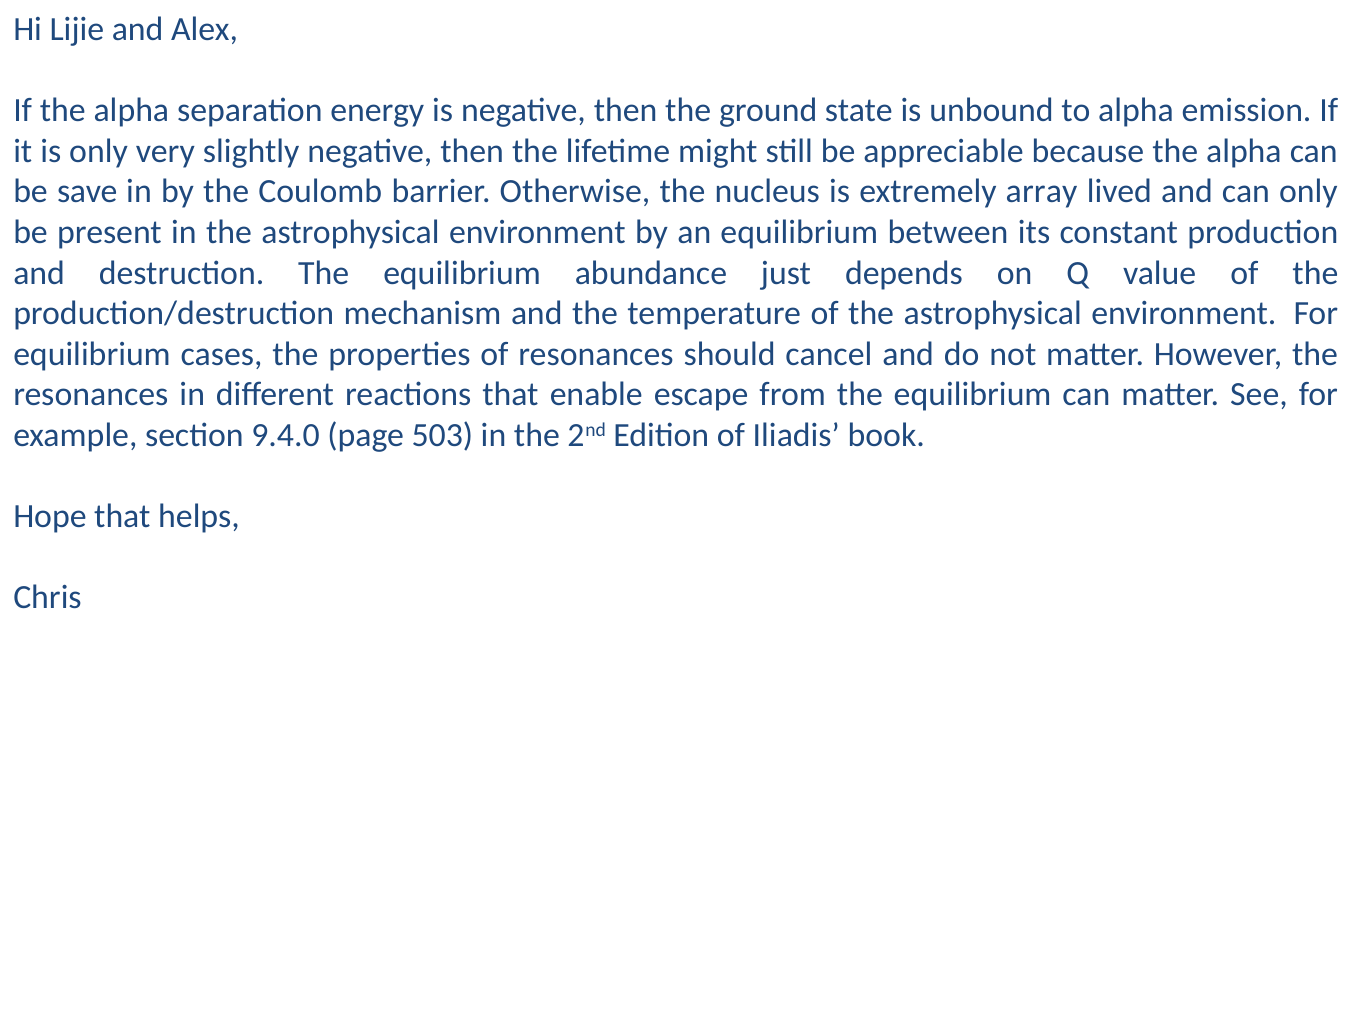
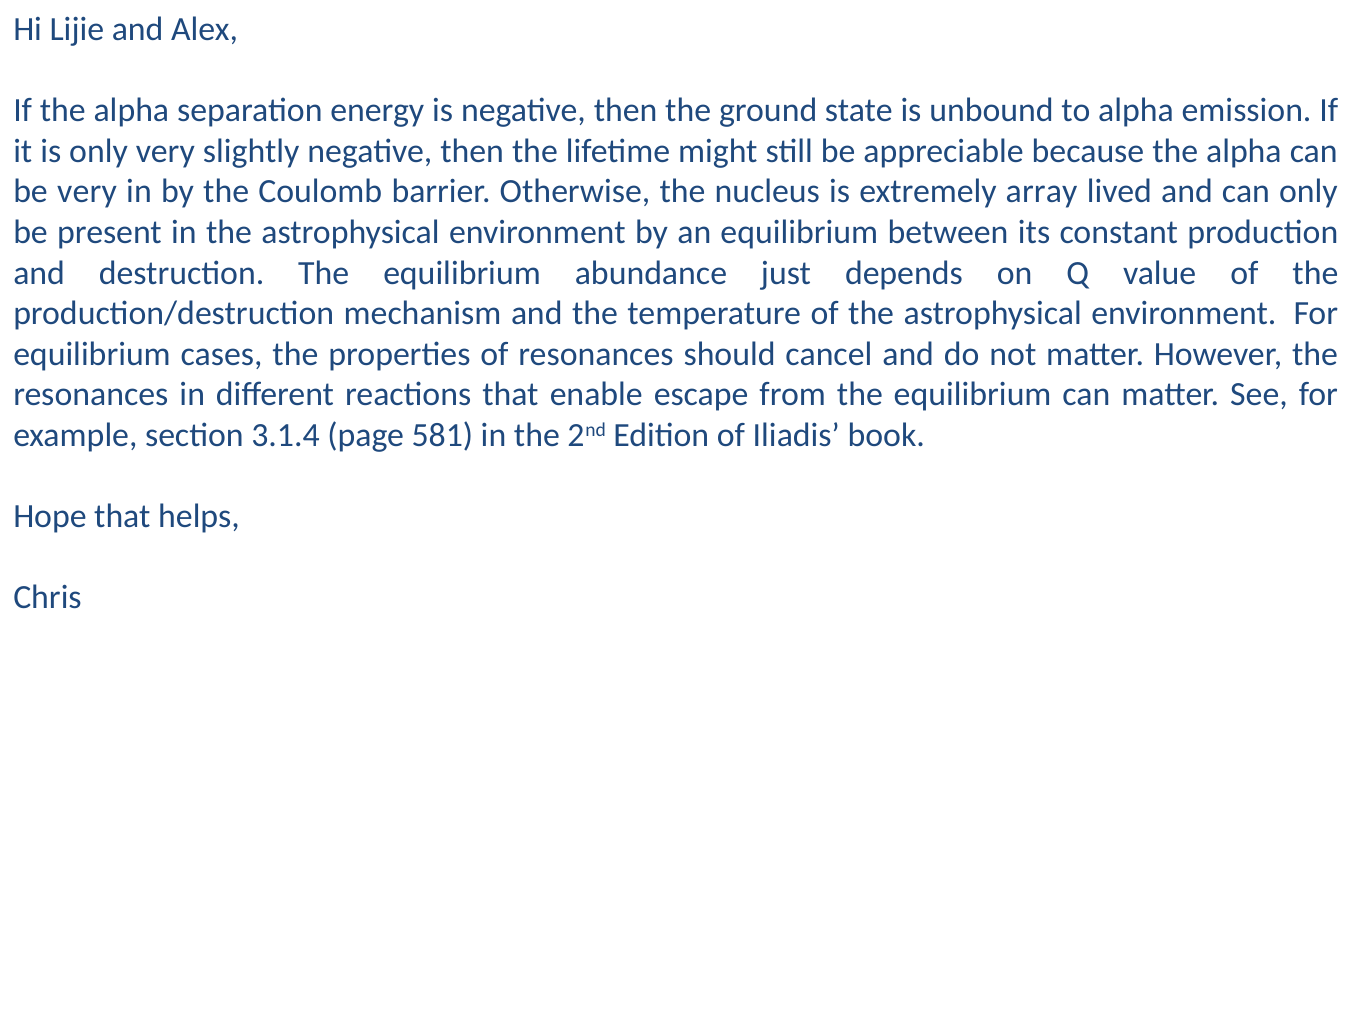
be save: save -> very (87, 192)
9.4.0: 9.4.0 -> 3.1.4 (286, 435)
503: 503 -> 581 (442, 435)
